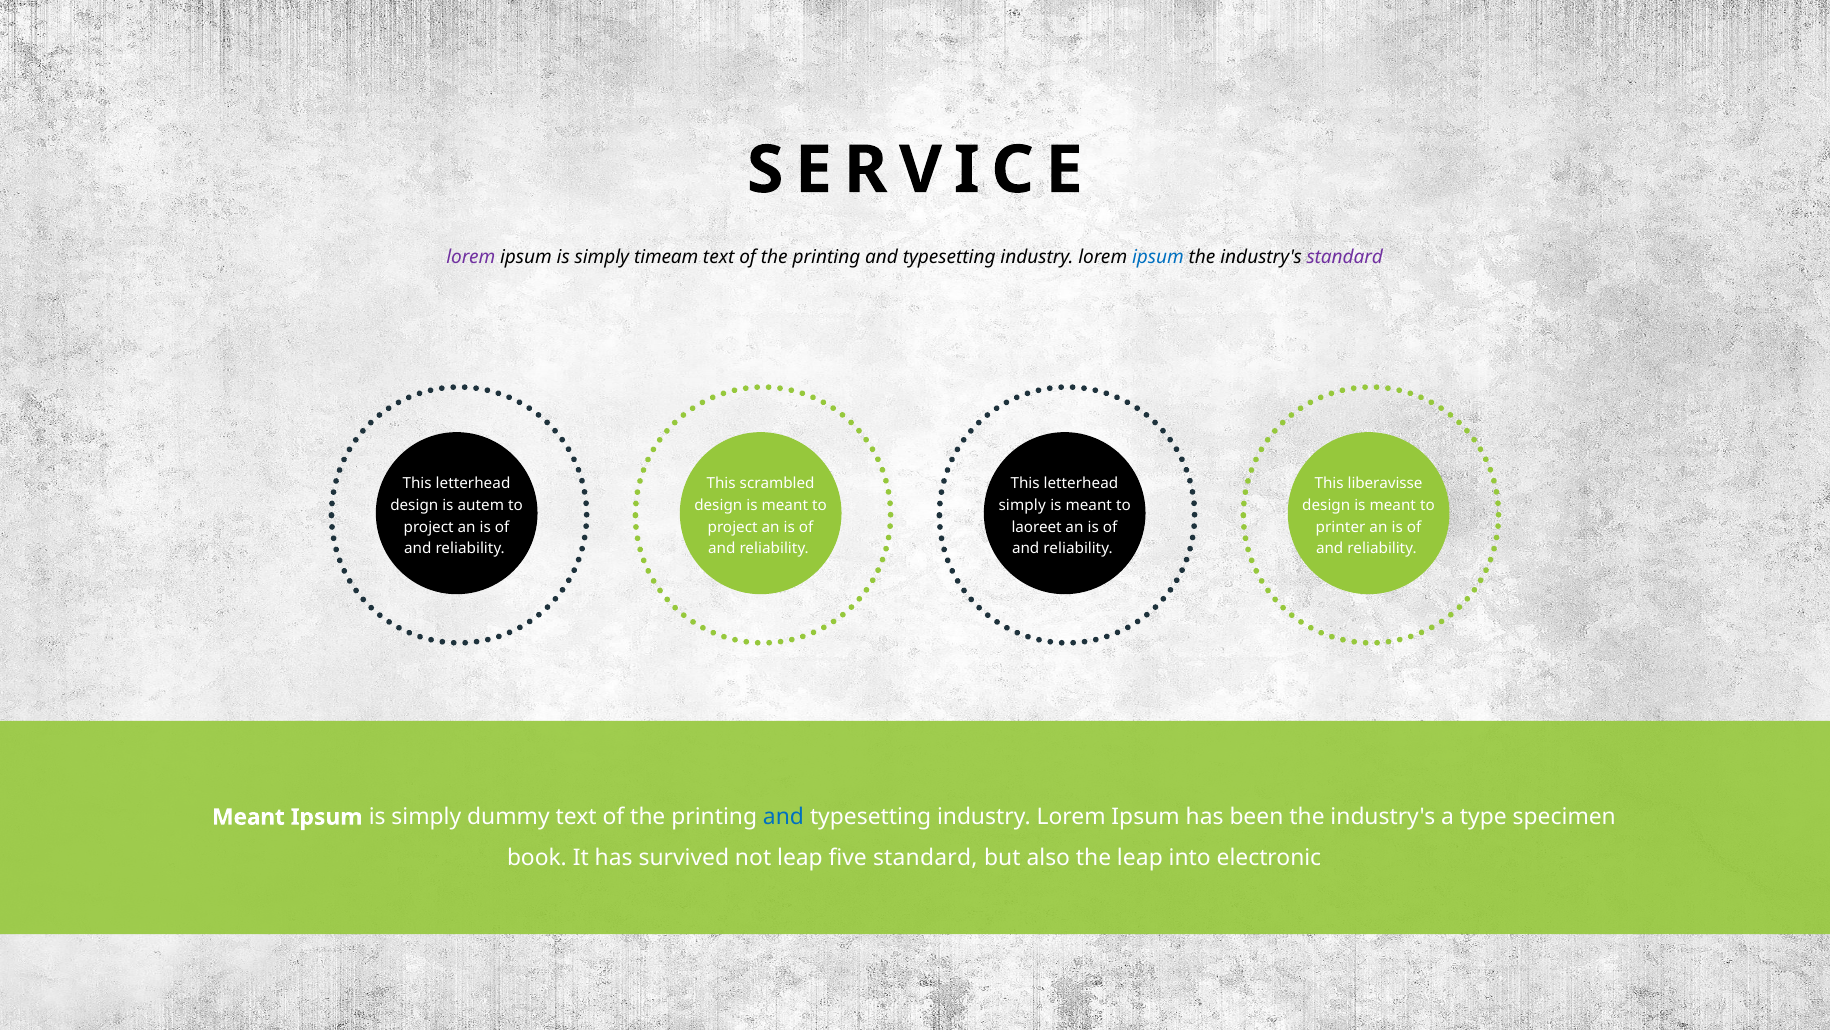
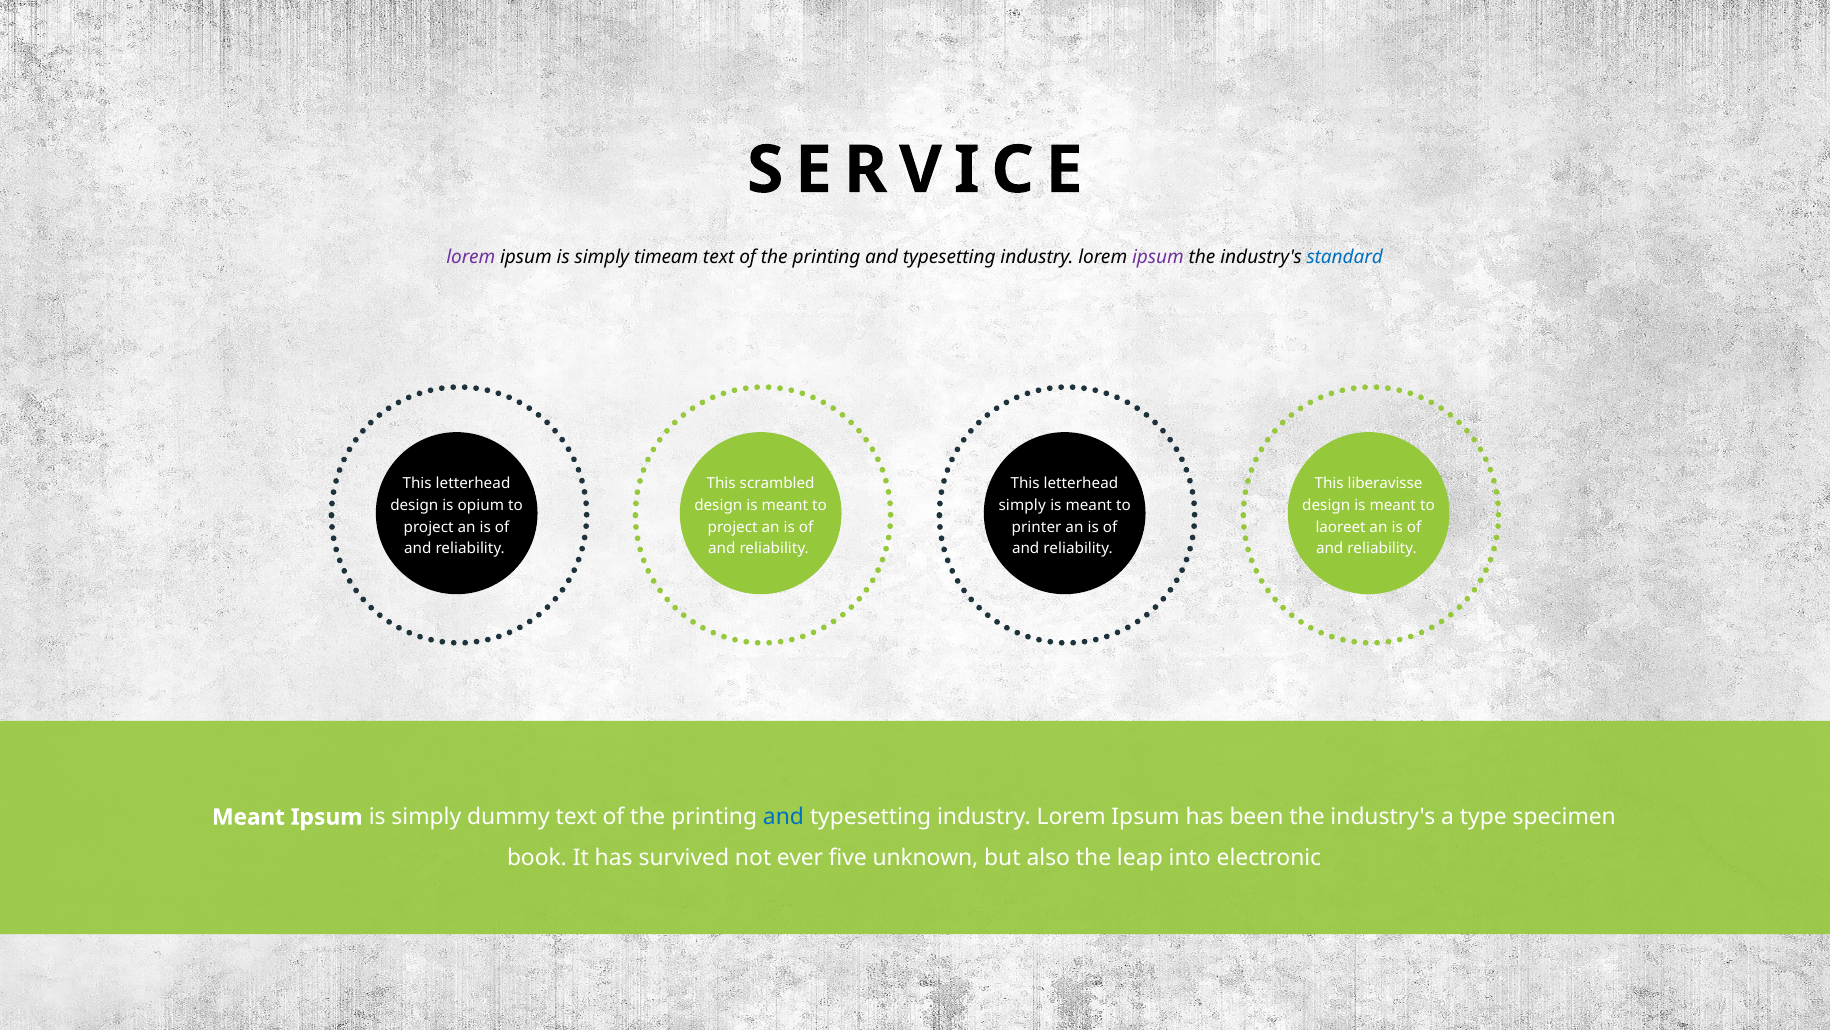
ipsum colour: blue -> purple (1158, 257)
standard colour: purple -> blue (1345, 257)
autem: autem -> opium (481, 505)
laoreet: laoreet -> printer (1037, 527)
printer: printer -> laoreet (1341, 527)
not leap: leap -> ever (800, 858)
five standard: standard -> unknown (925, 858)
